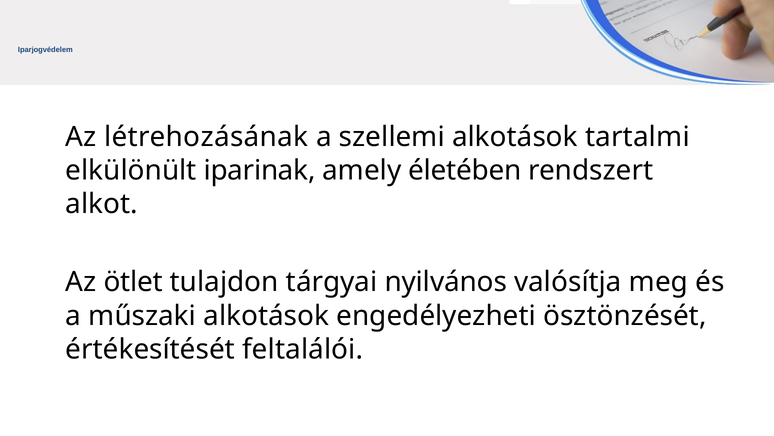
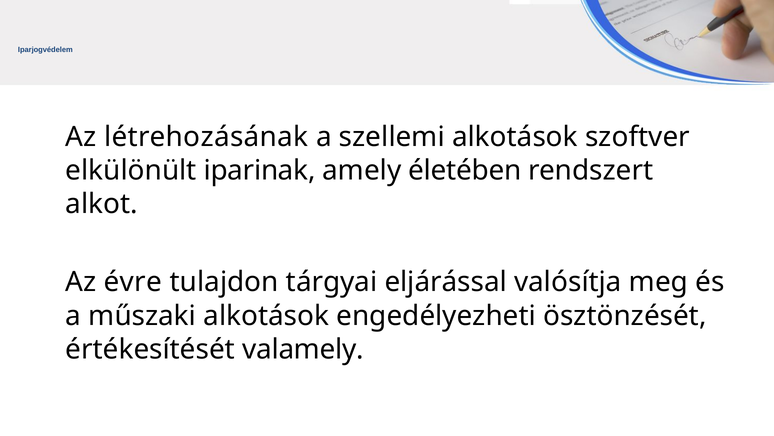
tartalmi: tartalmi -> szoftver (637, 137)
ötlet: ötlet -> évre (133, 282)
nyilvános: nyilvános -> eljárással (446, 282)
feltalálói: feltalálói -> valamely (303, 349)
